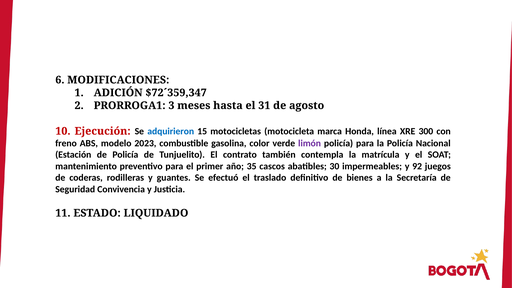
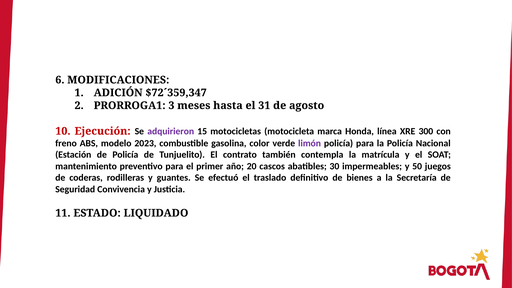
adquirieron colour: blue -> purple (171, 131)
35: 35 -> 20 (252, 166)
92: 92 -> 50 (417, 166)
